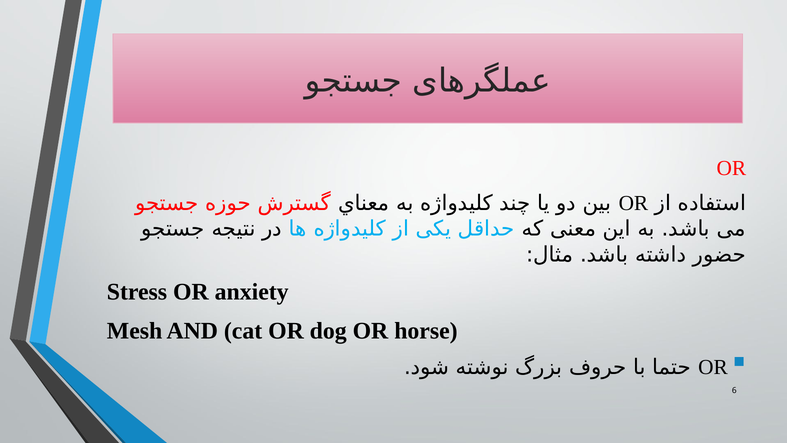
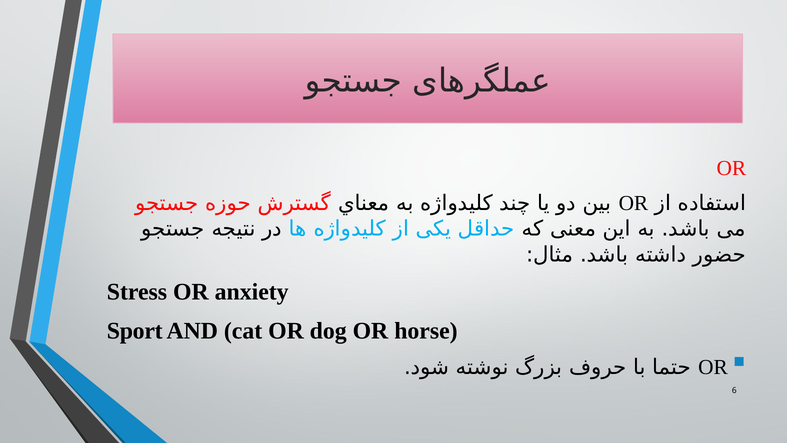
Mesh: Mesh -> Sport (135, 330)
